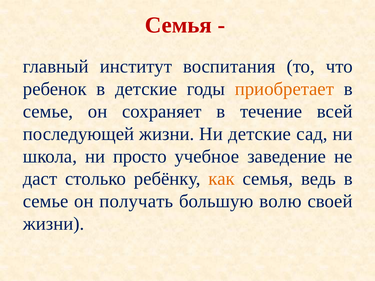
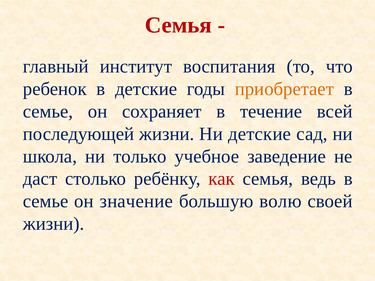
просто: просто -> только (140, 156)
как colour: orange -> red (222, 179)
получать: получать -> значение (136, 201)
